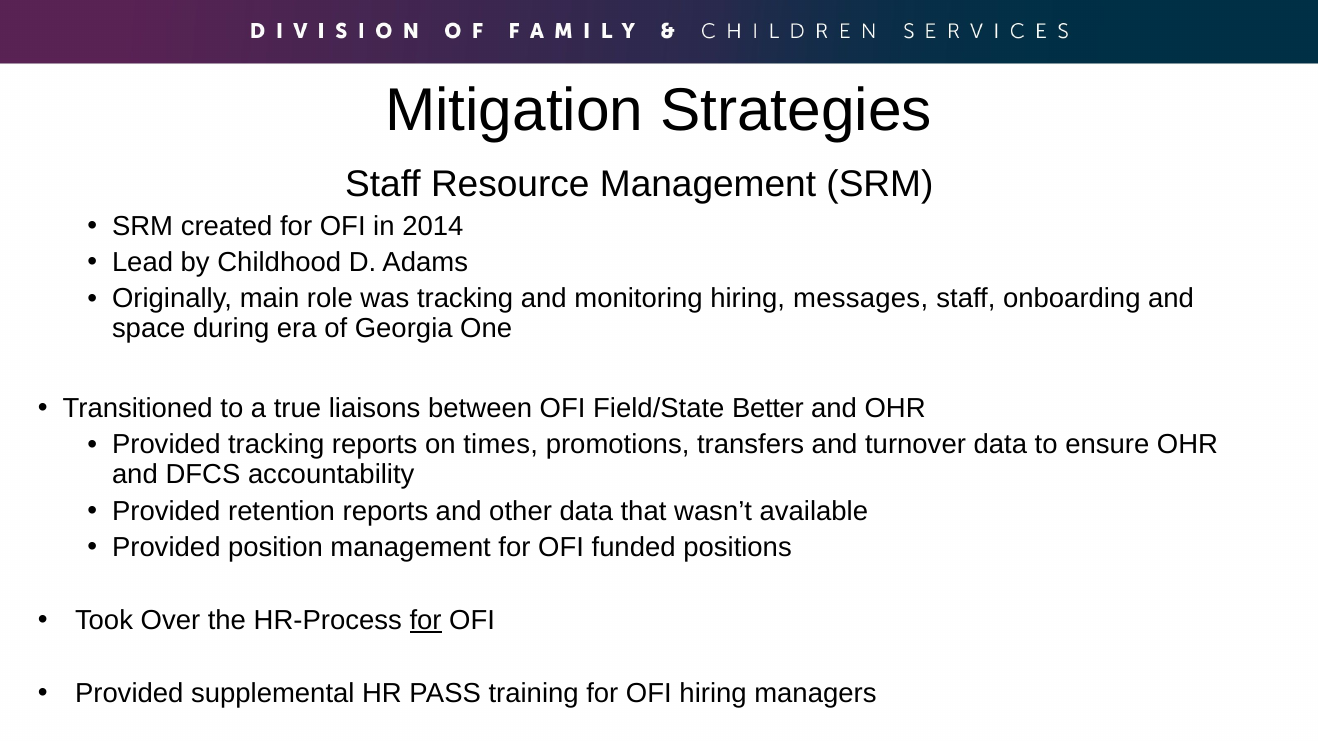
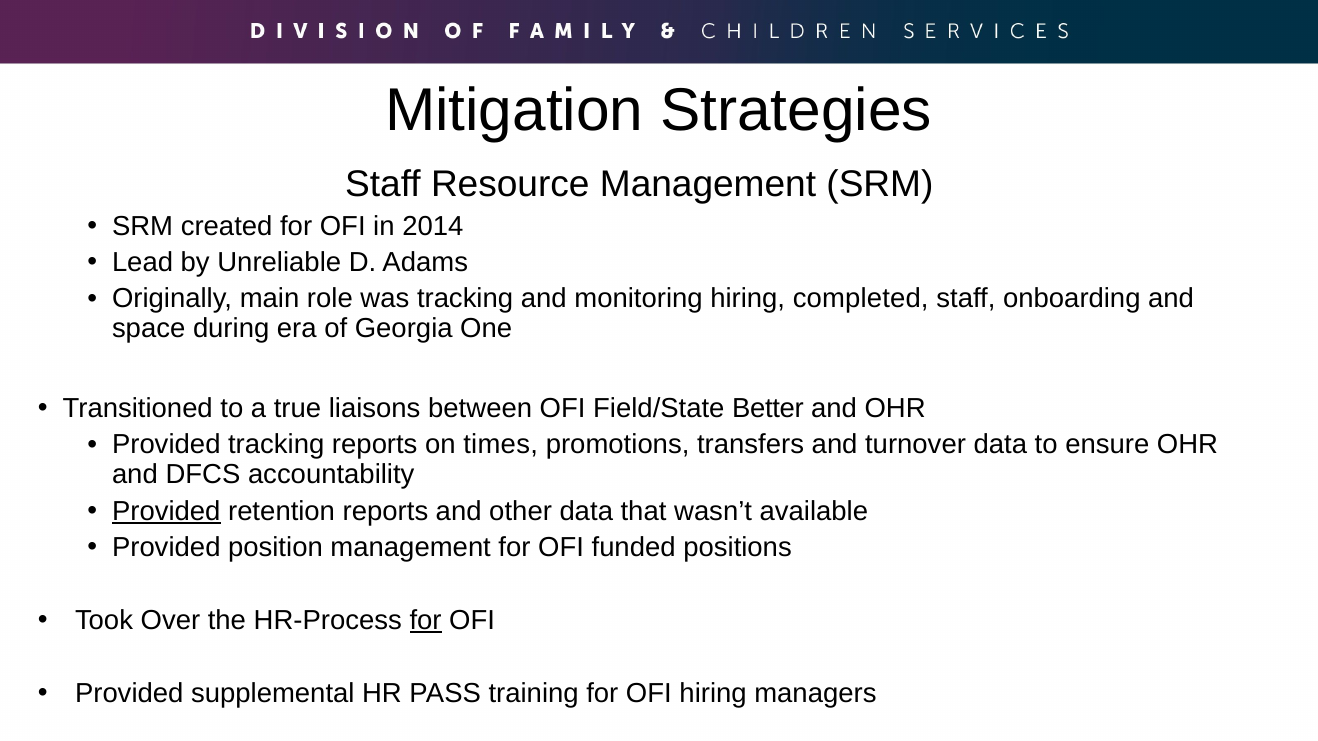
Childhood: Childhood -> Unreliable (279, 263)
messages: messages -> completed (861, 299)
Provided underline: none -> present (166, 511)
